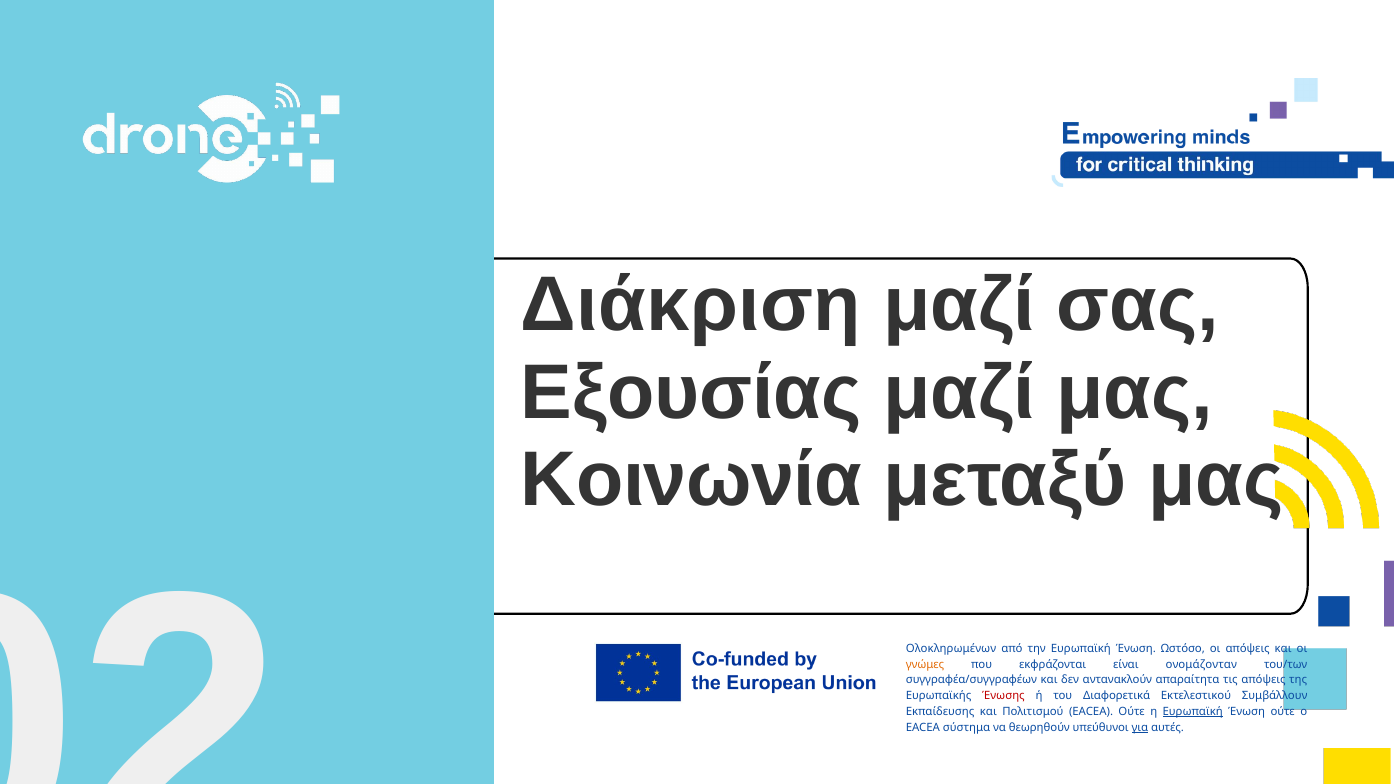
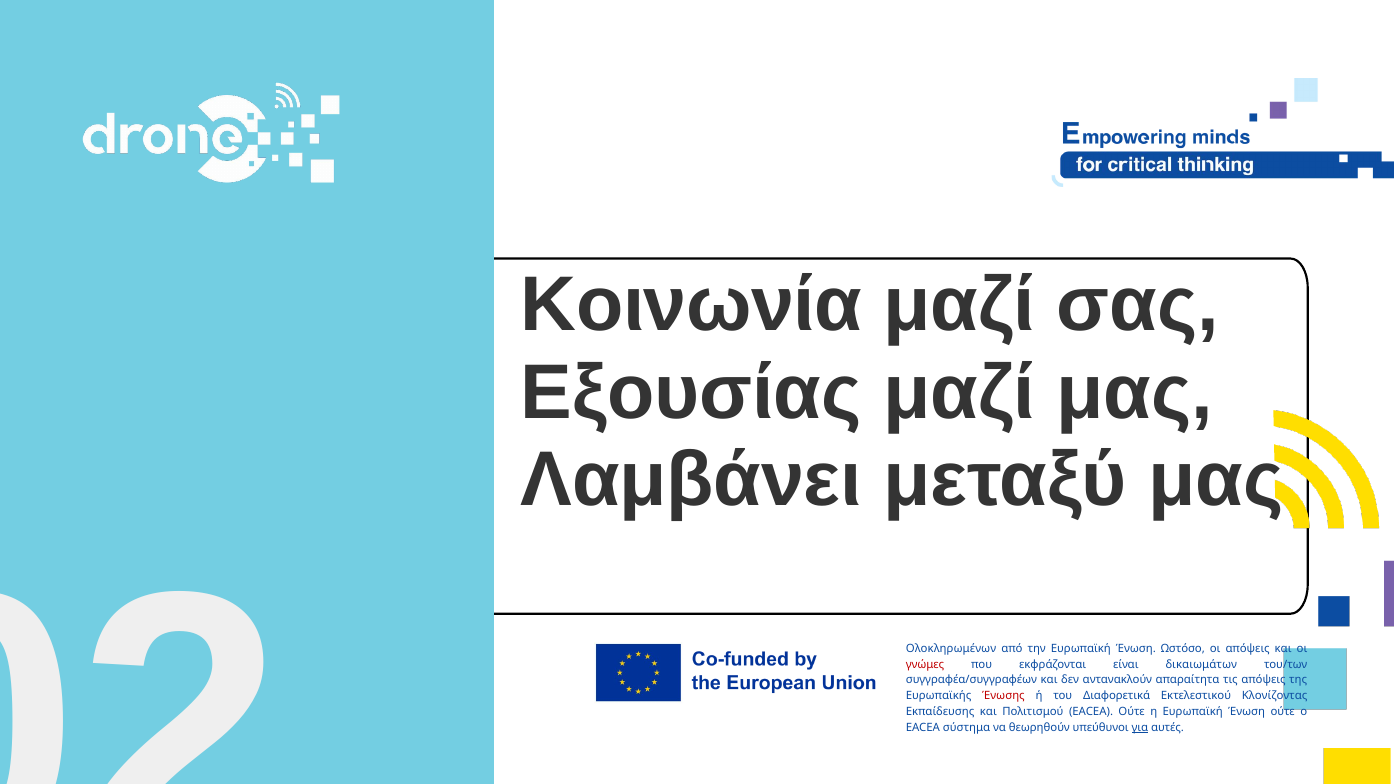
Διάκριση: Διάκριση -> Κοινωνία (692, 305)
Κοινωνία: Κοινωνία -> Λαμβάνει (691, 480)
γνώμες colour: orange -> red (925, 665)
ονομάζονταν: ονομάζονταν -> δικαιωμάτων (1201, 665)
Συμβάλλουν: Συμβάλλουν -> Κλονίζοντας (1275, 696)
Ευρωπαϊκή underline: present -> none (1193, 712)
